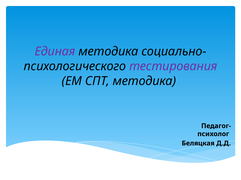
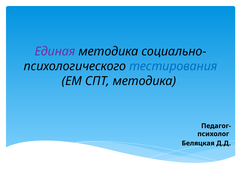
тестирования colour: purple -> blue (173, 67)
